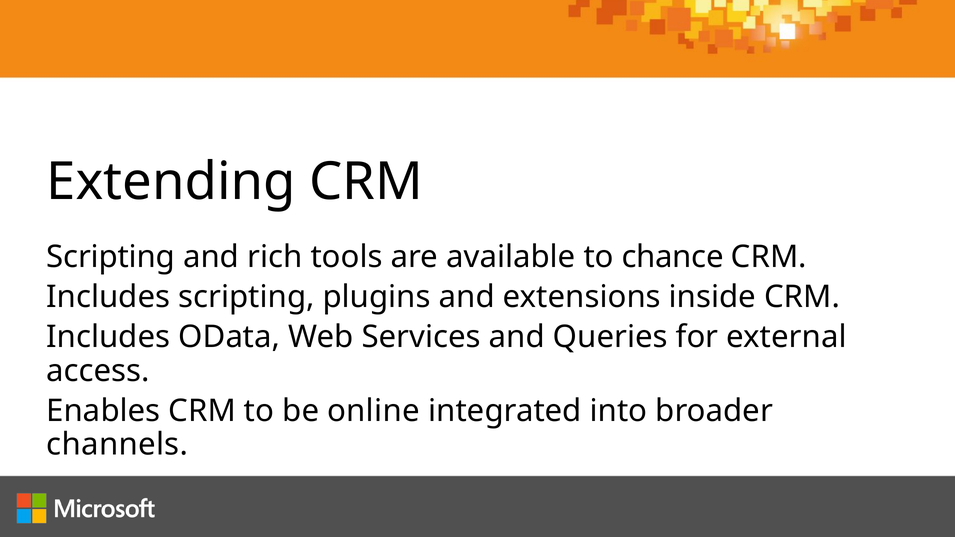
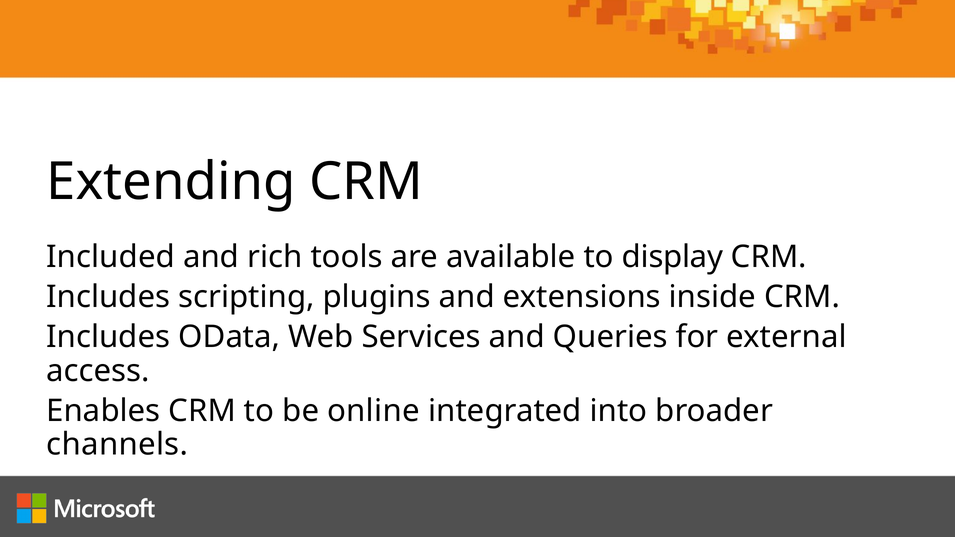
Scripting: Scripting -> Included (111, 257)
chance: chance -> display (673, 257)
